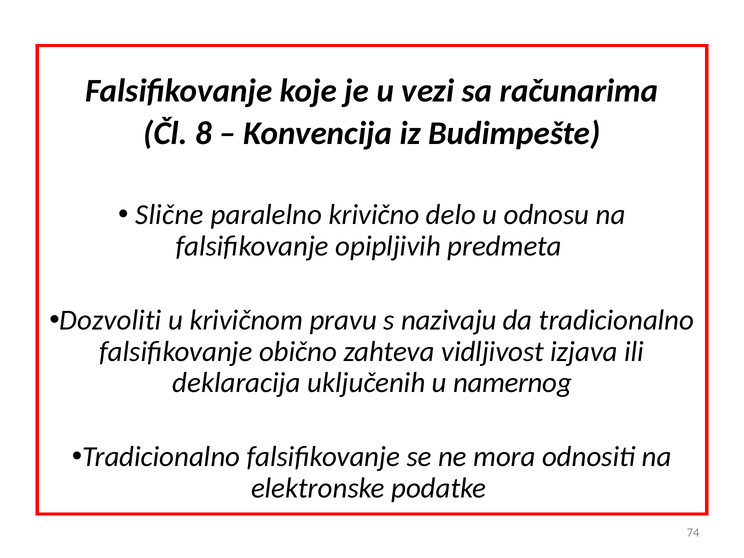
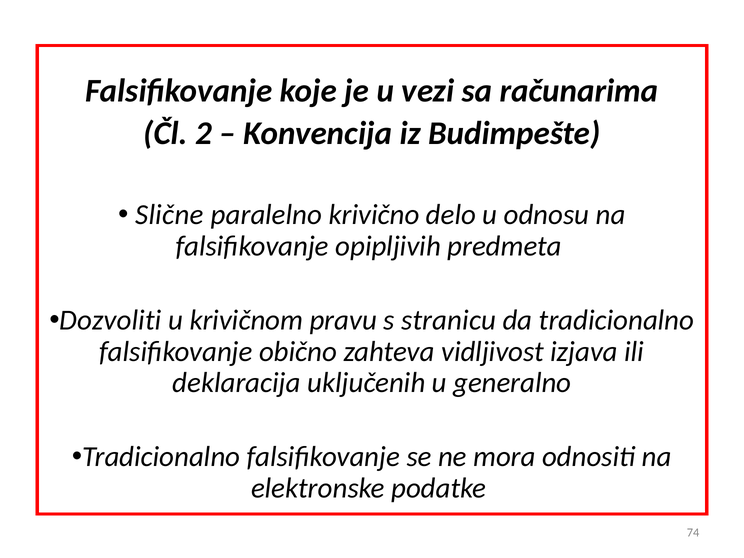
8: 8 -> 2 (203, 133)
nazivaju: nazivaju -> stranicu (449, 320)
namernog: namernog -> generalno (512, 383)
